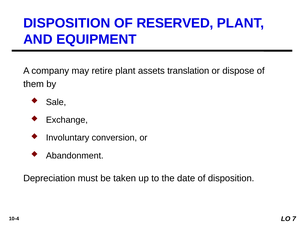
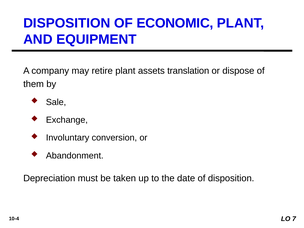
RESERVED: RESERVED -> ECONOMIC (175, 23)
